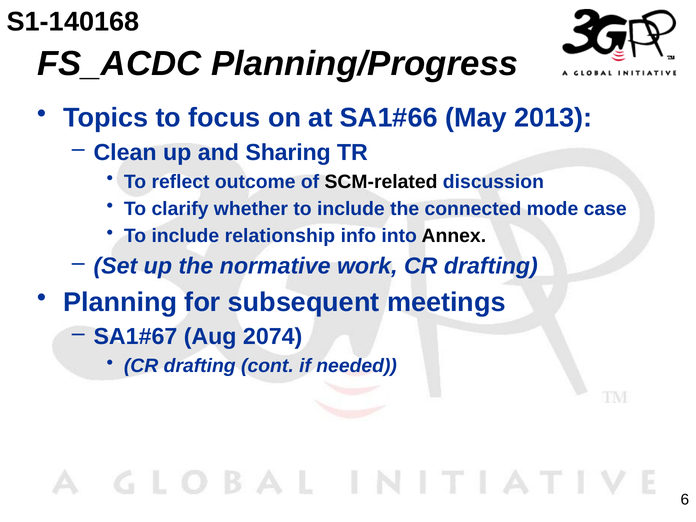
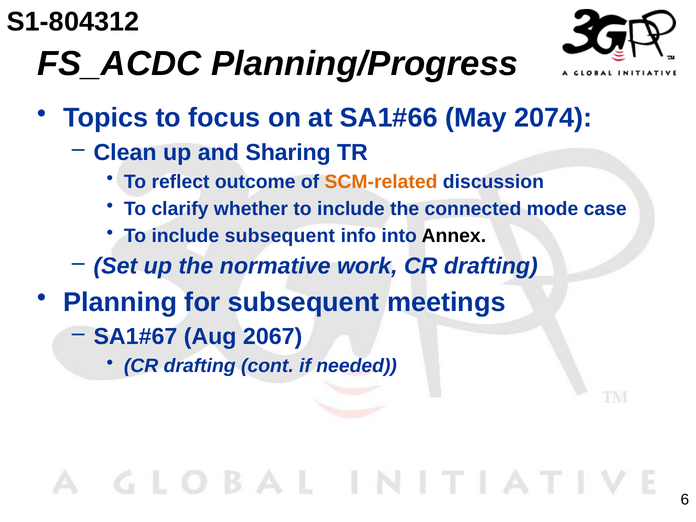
S1-140168: S1-140168 -> S1-804312 (73, 22)
2013: 2013 -> 2074 (553, 118)
SCM-related colour: black -> orange (381, 182)
include relationship: relationship -> subsequent (280, 236)
2074: 2074 -> 2067 (273, 337)
